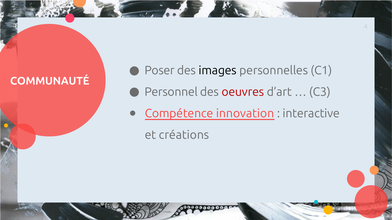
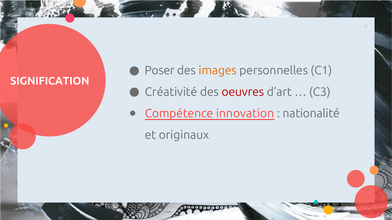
images colour: black -> orange (218, 71)
COMMUNAUTÉ: COMMUNAUTÉ -> SIGNIFICATION (50, 81)
Personnel: Personnel -> Créativité (171, 92)
interactive: interactive -> nationalité (311, 114)
créations: créations -> originaux (184, 135)
